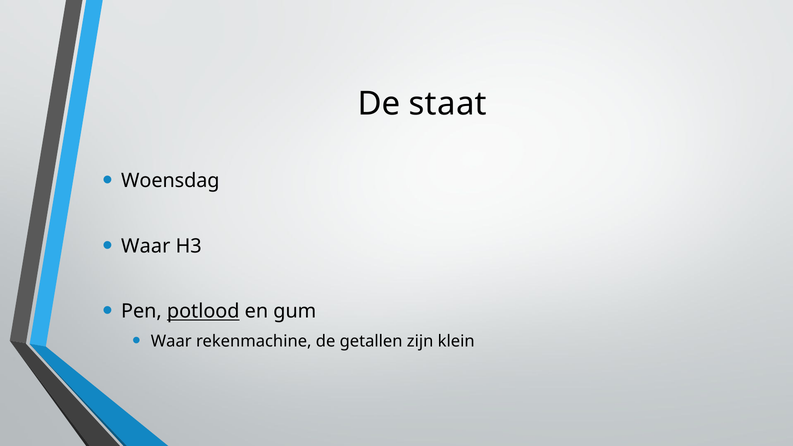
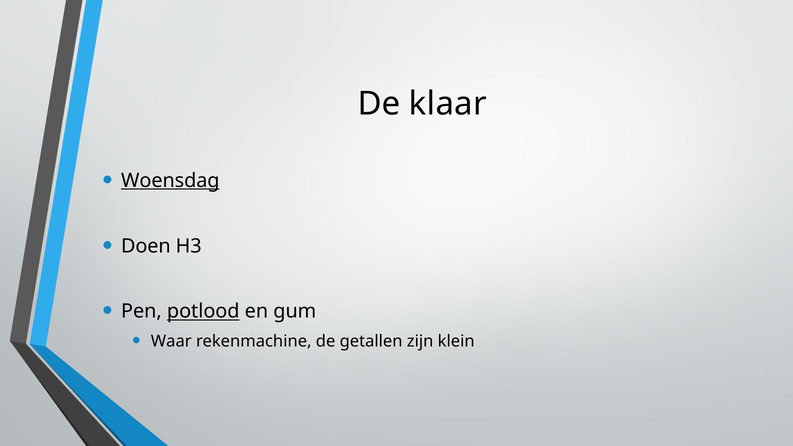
staat: staat -> klaar (448, 104)
Woensdag underline: none -> present (170, 181)
Waar: Waar -> Doen (146, 246)
